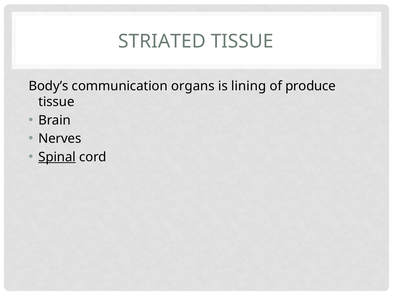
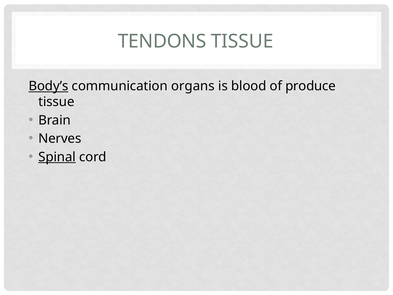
STRIATED: STRIATED -> TENDONS (162, 41)
Body’s underline: none -> present (48, 86)
lining: lining -> blood (249, 86)
